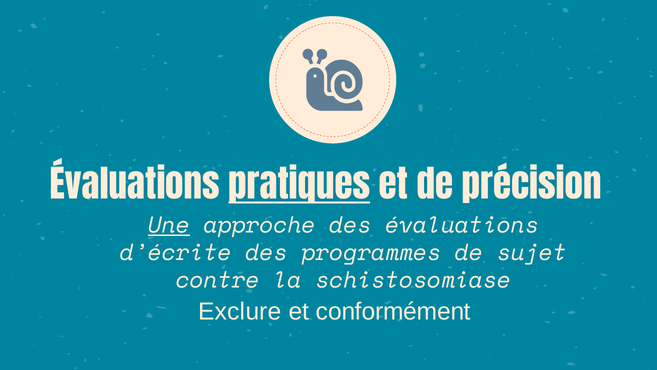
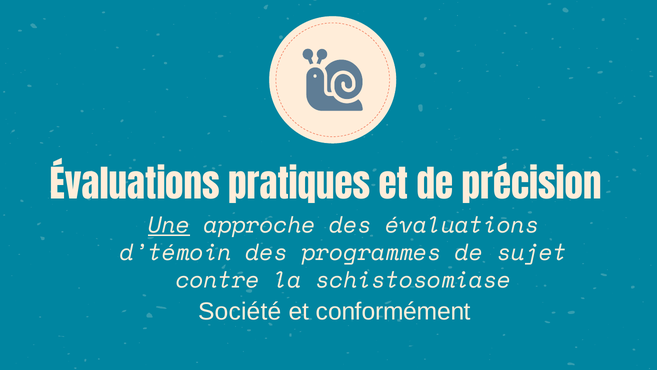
pratiques underline: present -> none (299, 186)
d’écrite: d’écrite -> d’témoin (176, 252)
Exclure: Exclure -> Société (240, 311)
